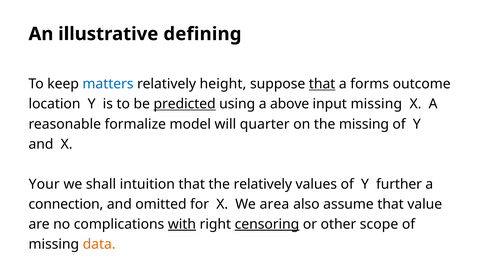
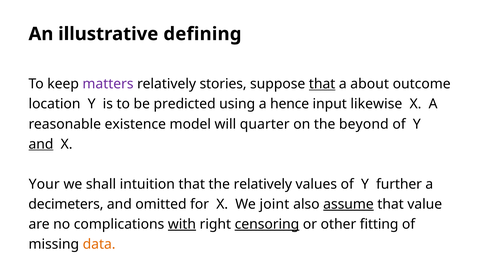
matters colour: blue -> purple (108, 84)
height: height -> stories (223, 84)
forms: forms -> about (370, 84)
predicted underline: present -> none (185, 104)
above: above -> hence (290, 104)
input missing: missing -> likewise (376, 104)
formalize: formalize -> existence (135, 124)
the missing: missing -> beyond (364, 124)
and underline: none -> present (41, 144)
connection: connection -> decimeters (66, 204)
area: area -> joint (274, 204)
assume underline: none -> present (348, 204)
scope: scope -> fitting (379, 224)
